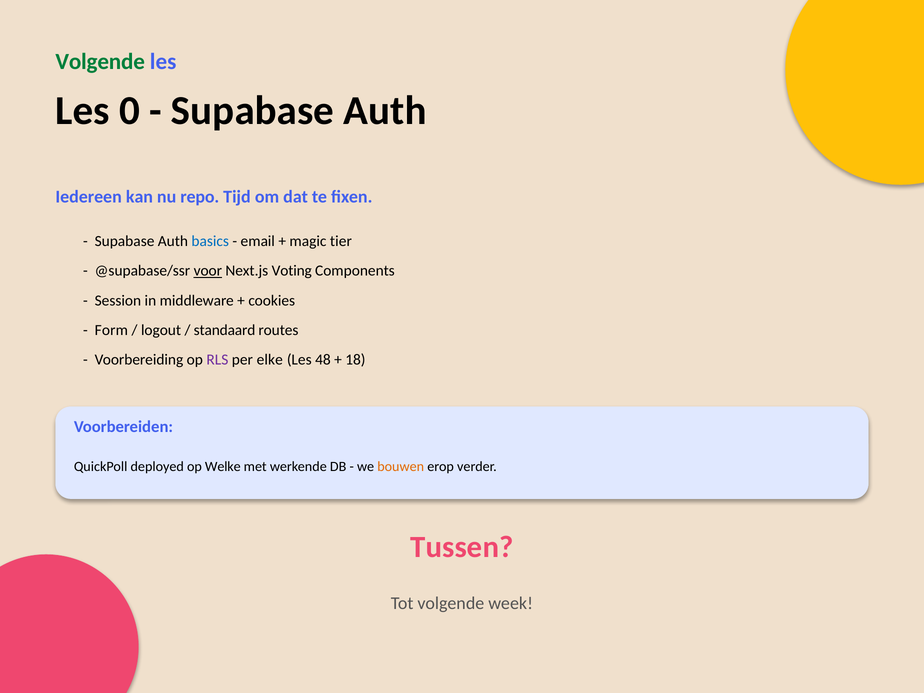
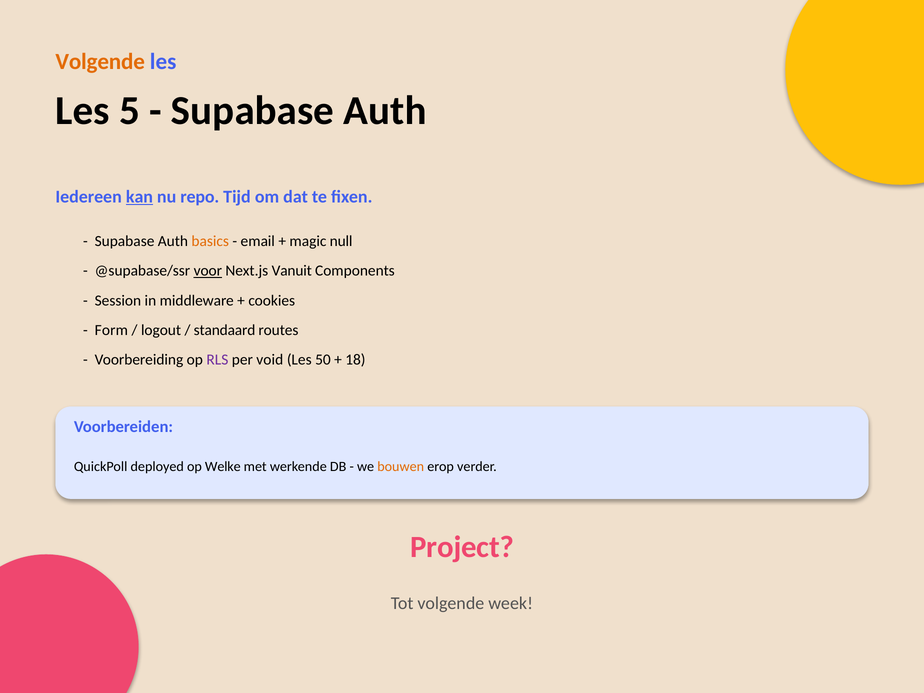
Volgende colour: green -> orange (100, 62)
0: 0 -> 5 (129, 111)
kan underline: none -> present (139, 197)
basics colour: blue -> orange (210, 241)
tier: tier -> null (341, 241)
Voting: Voting -> Vanuit (292, 271)
elke: elke -> void (270, 360)
48: 48 -> 50 (323, 360)
Tussen: Tussen -> Project (462, 547)
